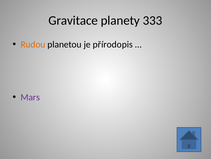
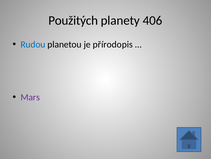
Gravitace: Gravitace -> Použitých (73, 20)
333: 333 -> 406 (153, 20)
Rudou colour: orange -> blue (33, 44)
